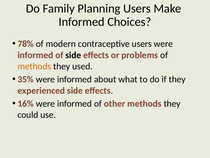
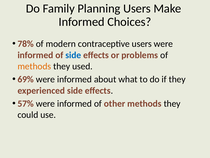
side colour: black -> blue (73, 55)
35%: 35% -> 69% (26, 79)
16%: 16% -> 57% (26, 103)
